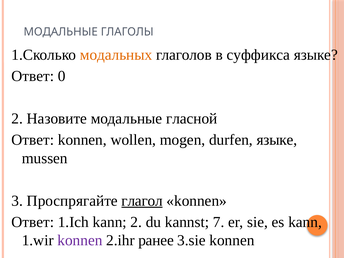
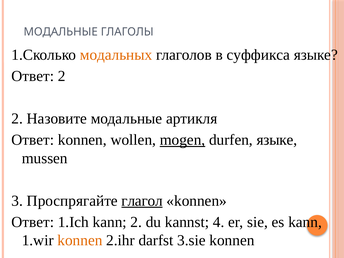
Ответ 0: 0 -> 2 (62, 76)
гласной: гласной -> артикля (192, 119)
mogen underline: none -> present (183, 140)
7: 7 -> 4 (219, 222)
konnen colour: purple -> orange (80, 240)
ранее: ранее -> darfst (156, 240)
